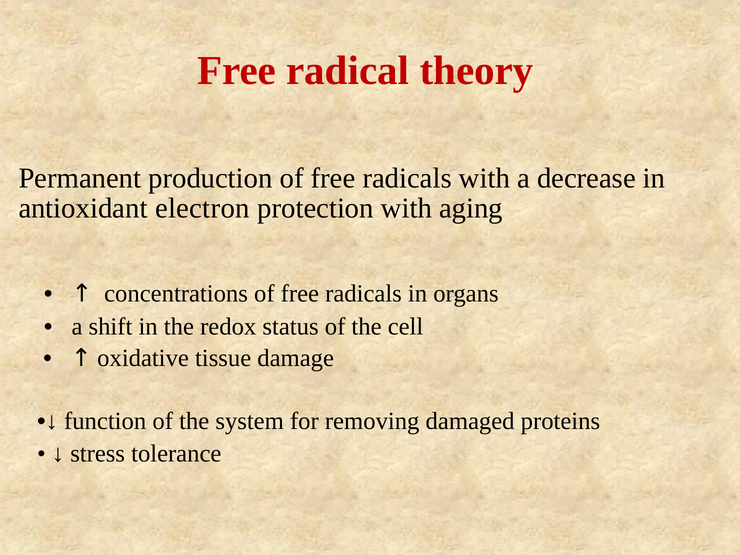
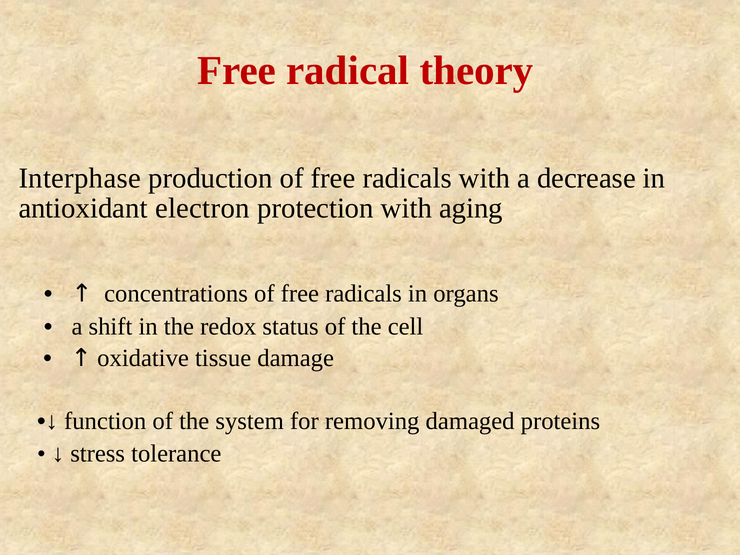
Permanent: Permanent -> Interphase (80, 178)
